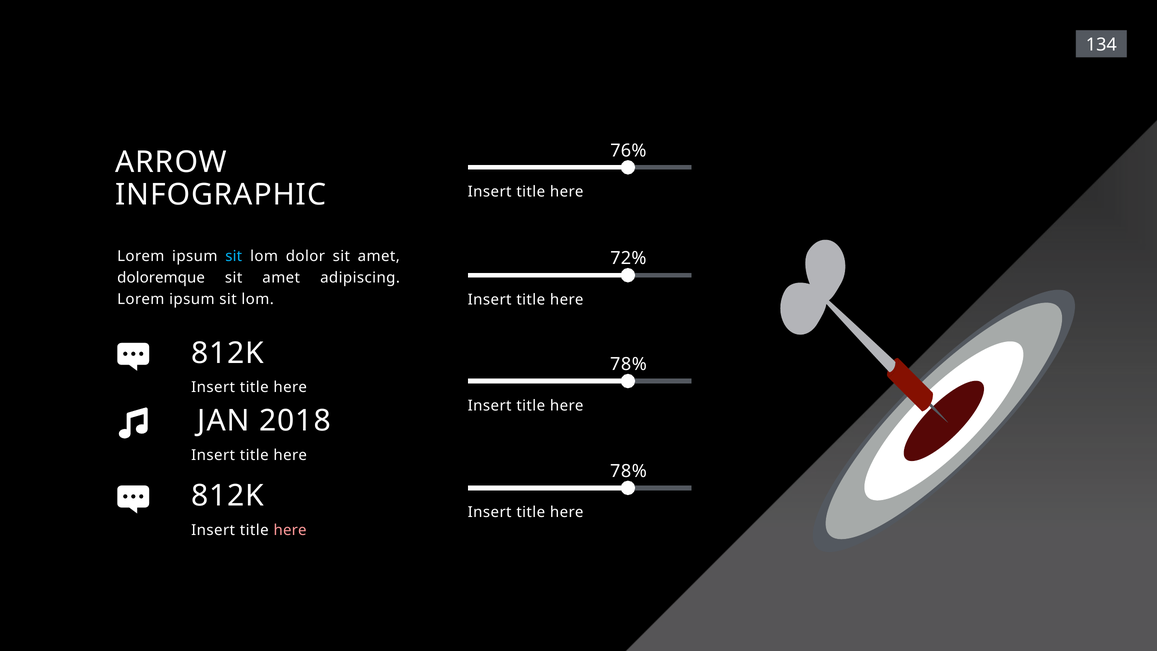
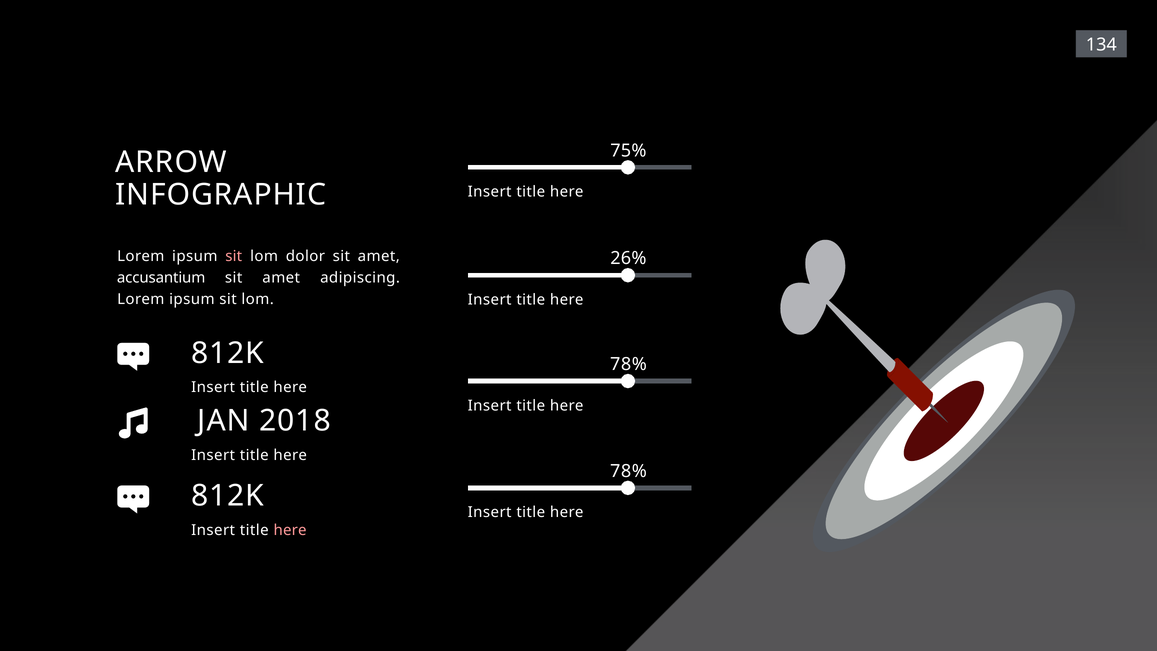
76%: 76% -> 75% (628, 151)
sit colour: light blue -> pink (234, 256)
72%: 72% -> 26% (628, 258)
doloremque: doloremque -> accusantium (161, 278)
